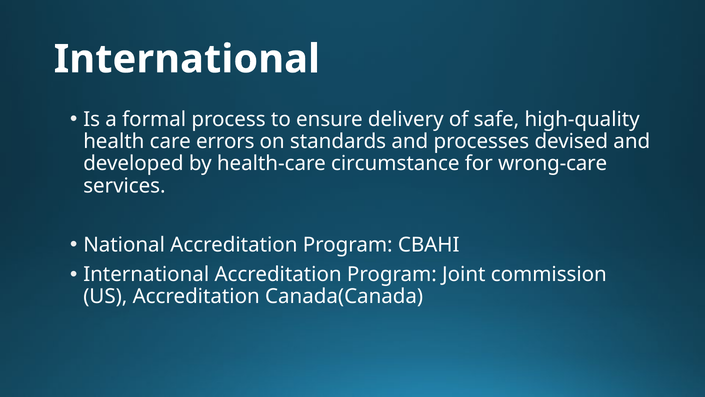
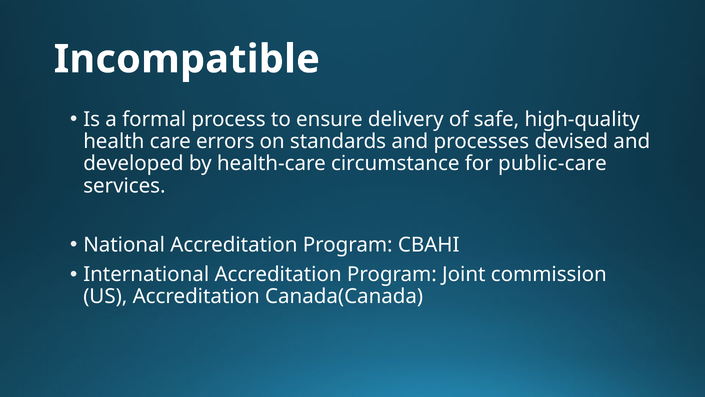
International: International -> Incompatible (187, 59)
wrong-care: wrong-care -> public-care (552, 163)
